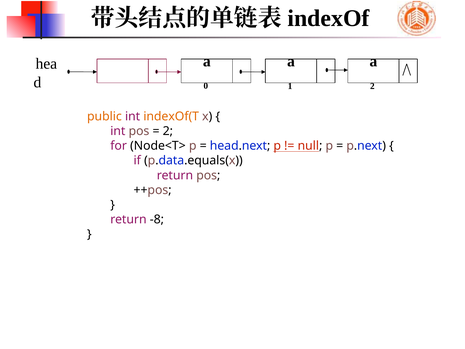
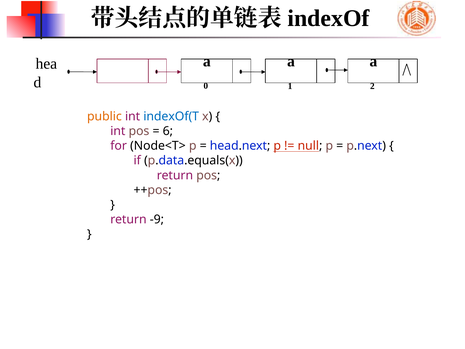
indexOf(T colour: orange -> blue (171, 116)
2: 2 -> 6 (168, 131)
-8: -8 -> -9 (157, 219)
